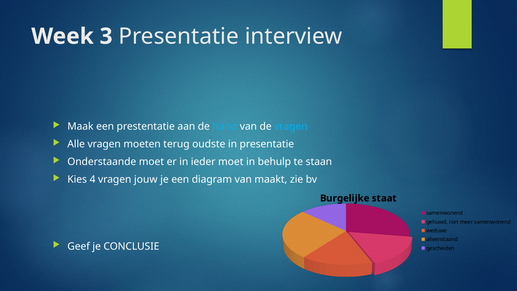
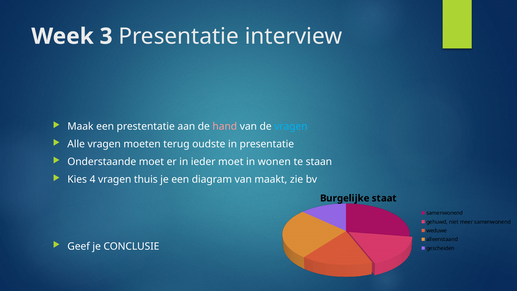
hand colour: light blue -> pink (225, 126)
behulp: behulp -> wonen (274, 162)
jouw: jouw -> thuis (146, 179)
